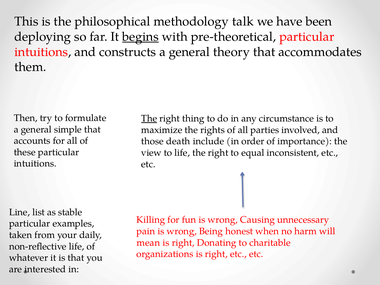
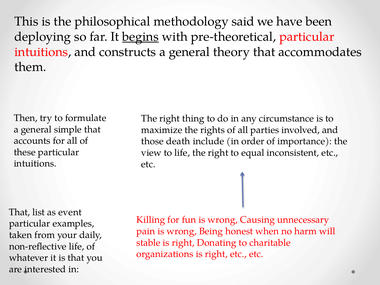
talk: talk -> said (243, 21)
The underline: present -> none (149, 119)
Line: Line -> That (19, 212)
stable: stable -> event (70, 212)
mean: mean -> stable (148, 243)
